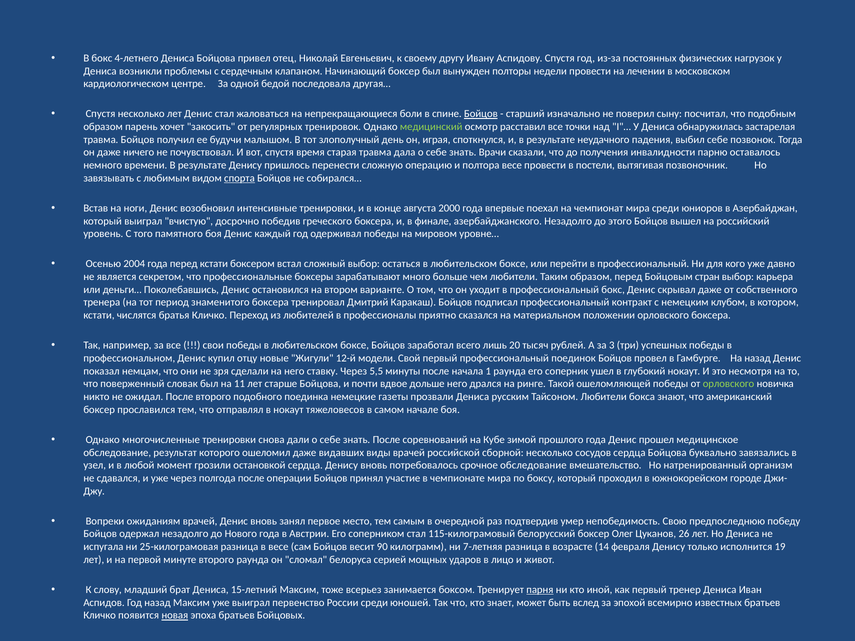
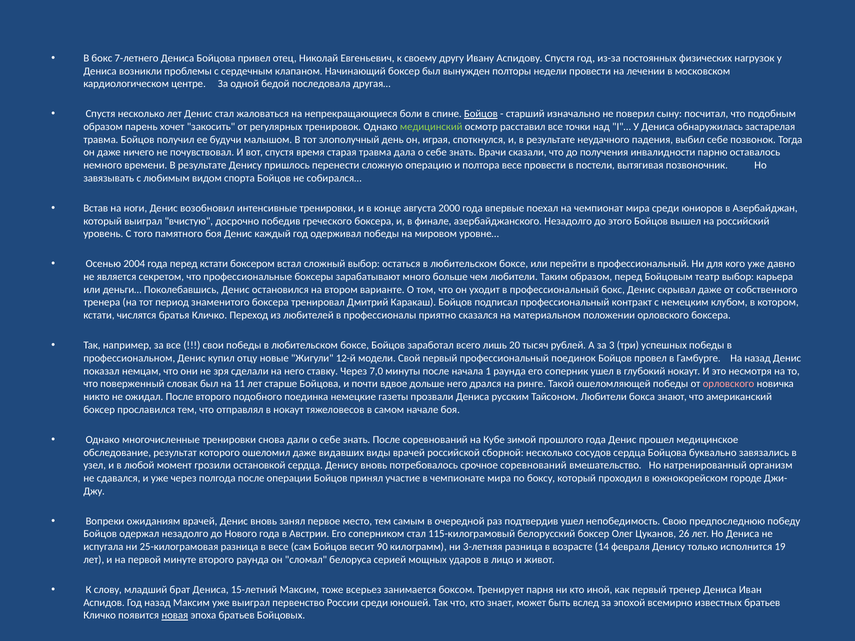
4-летнего: 4-летнего -> 7-летнего (137, 58)
спорта underline: present -> none (239, 178)
стран: стран -> театр (707, 277)
5,5: 5,5 -> 7,0 (376, 371)
орловского colour: light green -> pink (729, 384)
срочное обследование: обследование -> соревнований (533, 466)
подтвердив умер: умер -> ушел (572, 521)
7-летняя: 7-летняя -> 3-летняя (483, 547)
парня underline: present -> none (540, 590)
